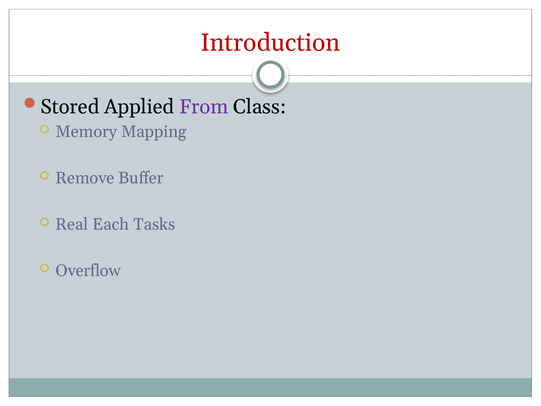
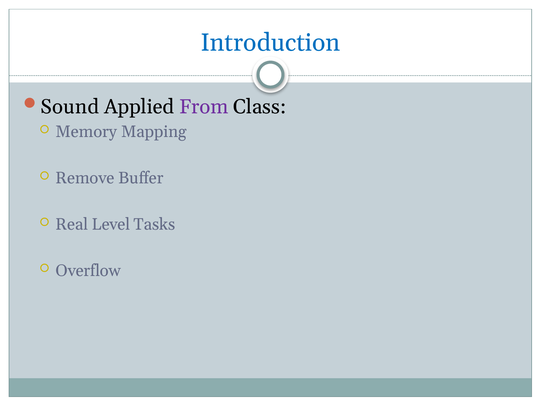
Introduction colour: red -> blue (270, 43)
Stored: Stored -> Sound (70, 107)
Each: Each -> Level (111, 224)
